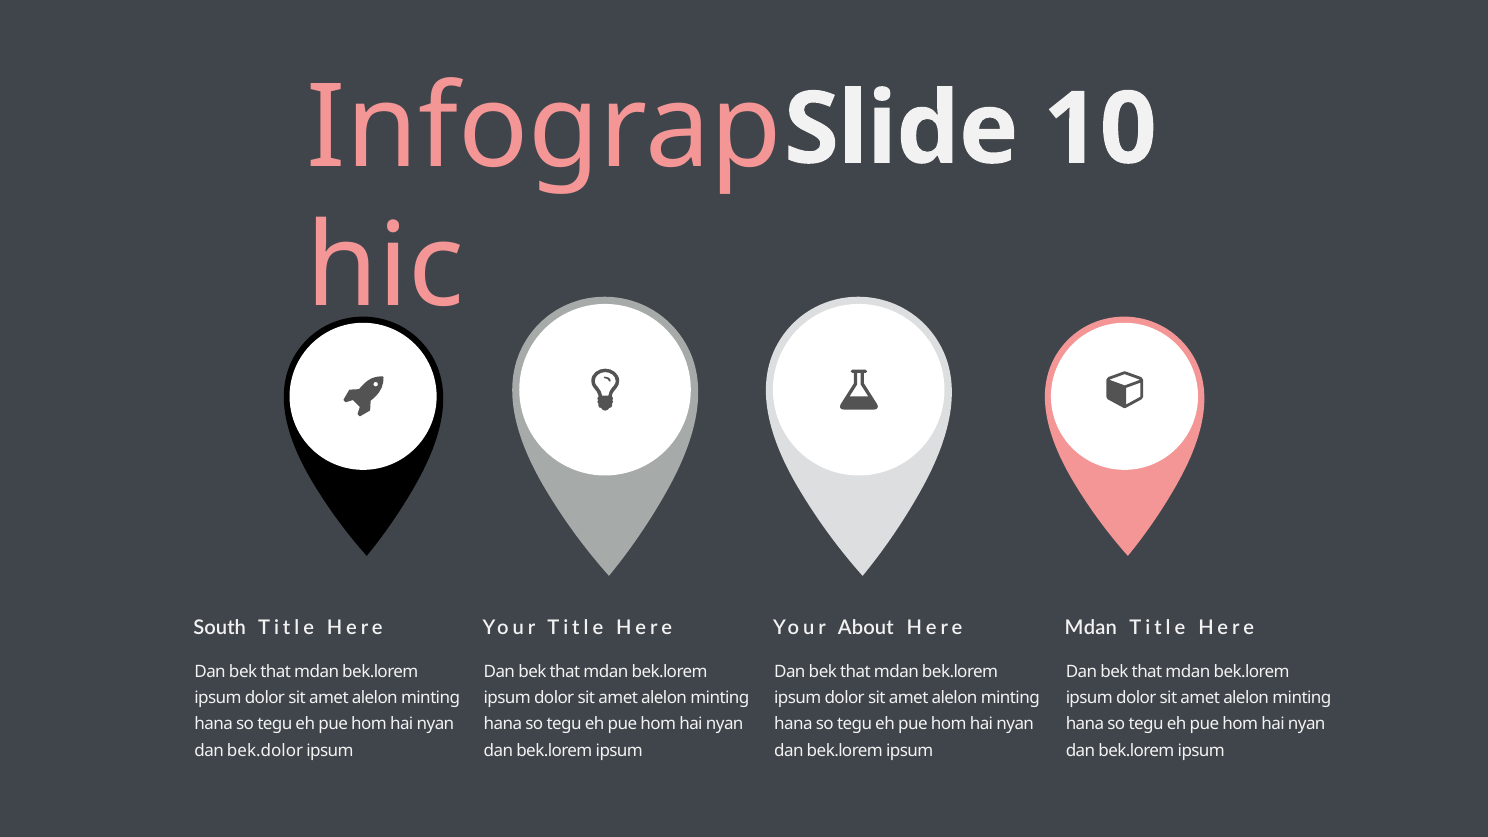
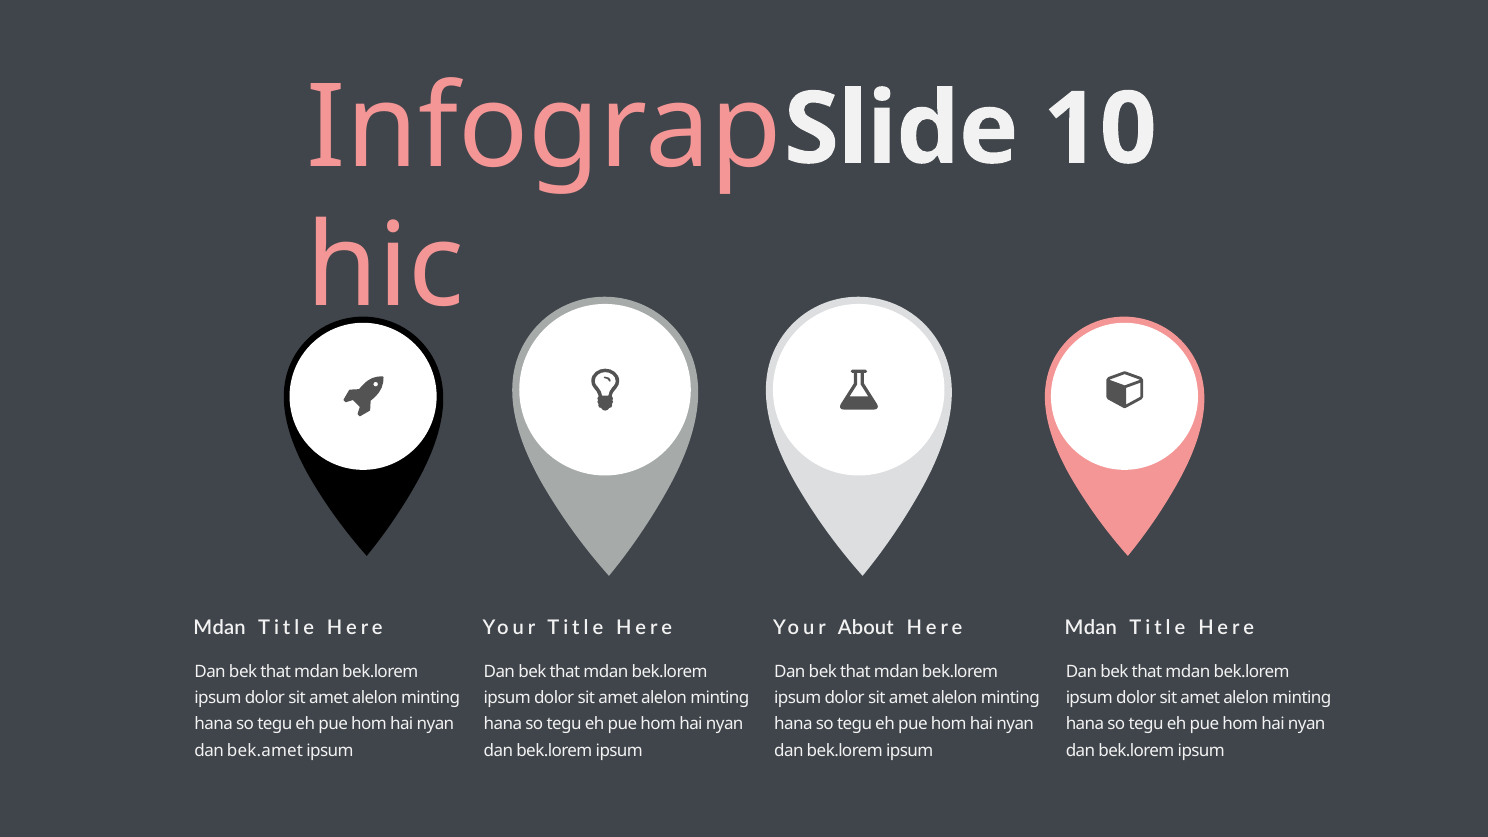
South: South -> Mdan (220, 628)
bek.dolor: bek.dolor -> bek.amet (265, 751)
